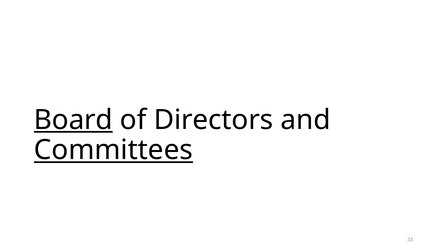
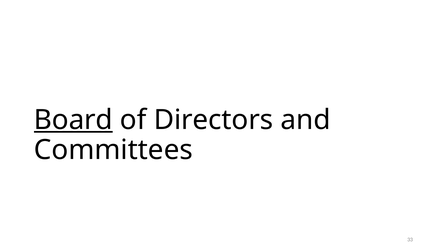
Committees underline: present -> none (113, 150)
